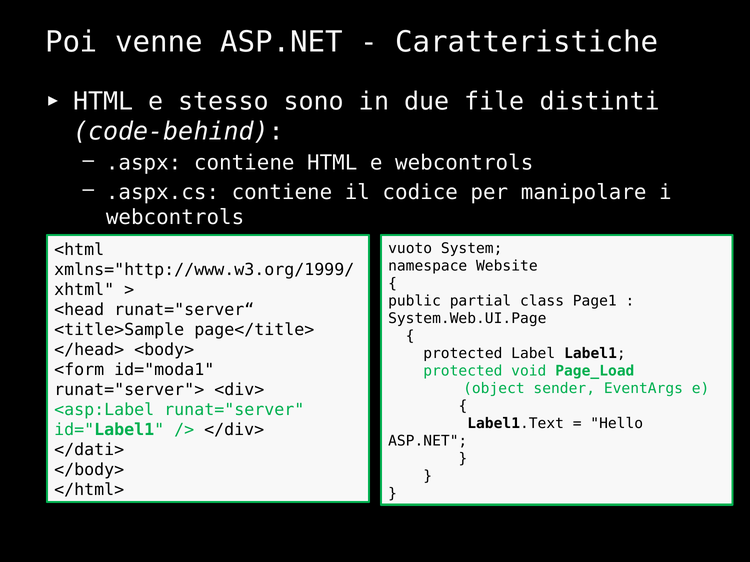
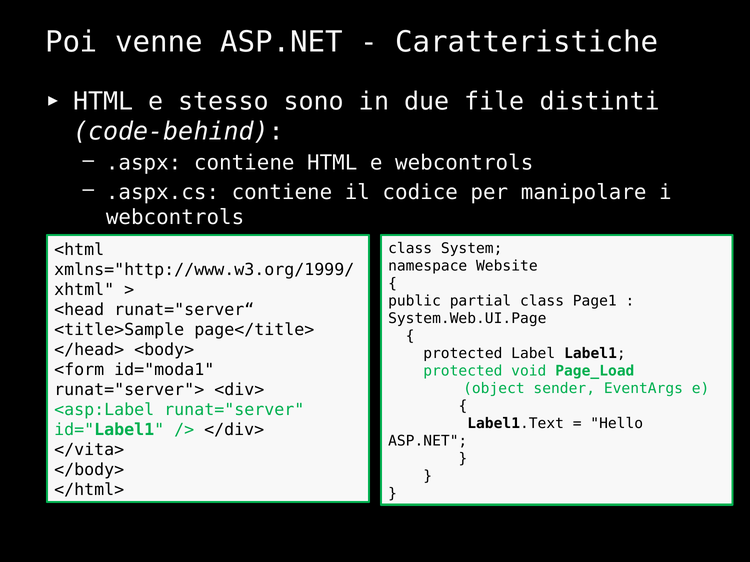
vuoto: vuoto -> class (410, 249)
</dati>: </dati> -> </vita> (89, 450)
